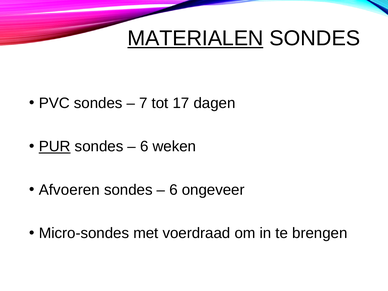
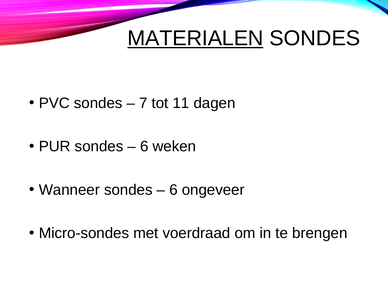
17: 17 -> 11 (181, 103)
PUR underline: present -> none (55, 146)
Afvoeren: Afvoeren -> Wanneer (69, 190)
